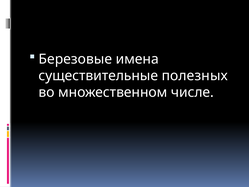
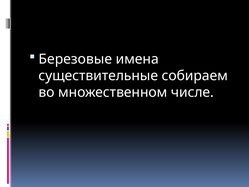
полезных: полезных -> собираем (195, 76)
